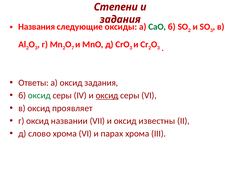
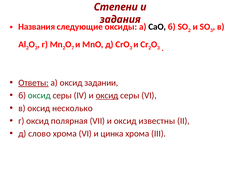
СаО colour: green -> black (157, 27)
Ответы underline: none -> present (34, 83)
оксид задания: задания -> задании (101, 83)
проявляет: проявляет -> несколько (72, 108)
названии: названии -> полярная (69, 121)
парах: парах -> цинка (112, 133)
